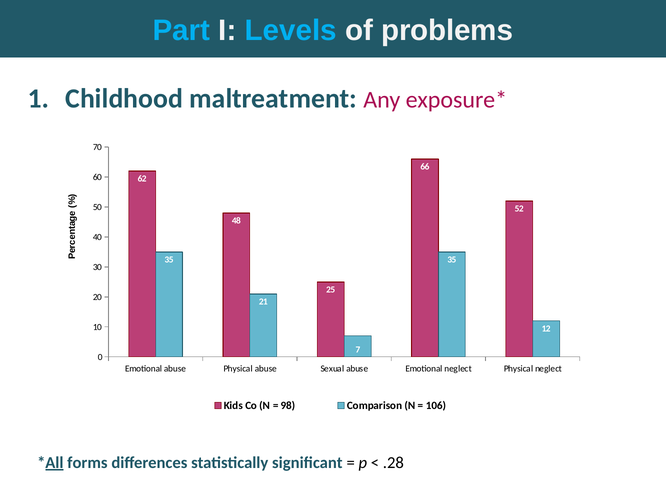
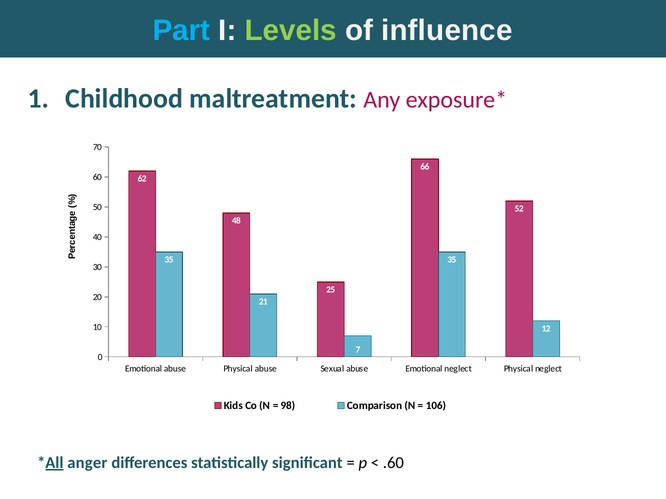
Levels colour: light blue -> light green (291, 30)
problems: problems -> influence (447, 30)
forms: forms -> anger (87, 463)
.28: .28 -> .60 (393, 463)
